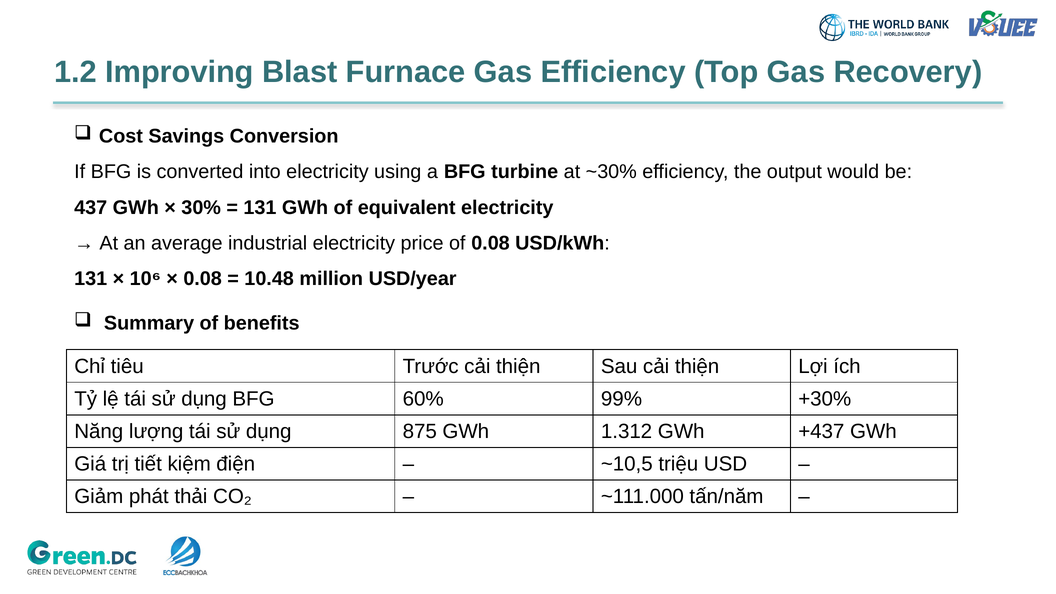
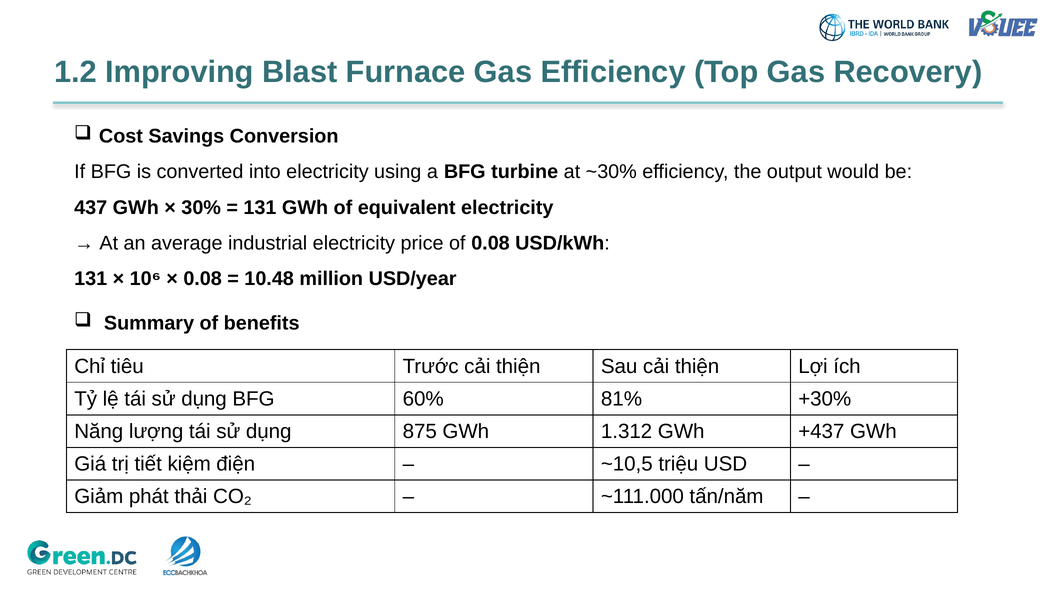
99%: 99% -> 81% (622, 399)
